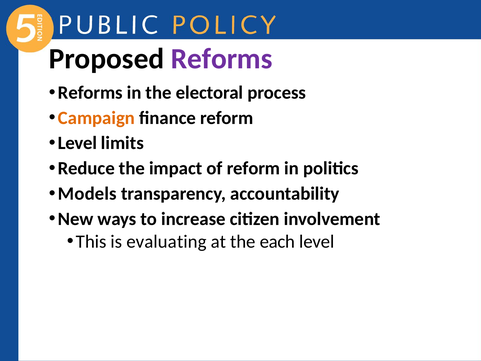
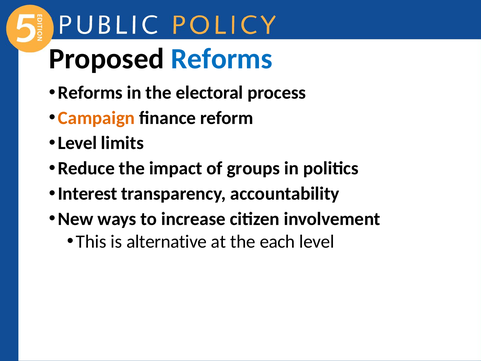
Reforms colour: purple -> blue (222, 59)
of reform: reform -> groups (253, 168)
Models: Models -> Interest (88, 193)
evaluating: evaluating -> alternative (167, 241)
